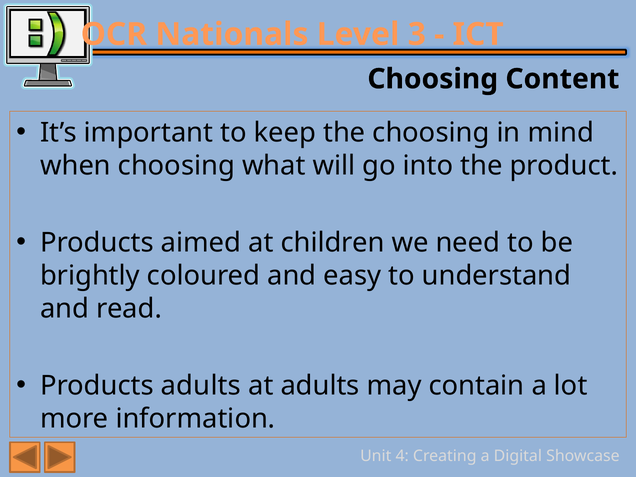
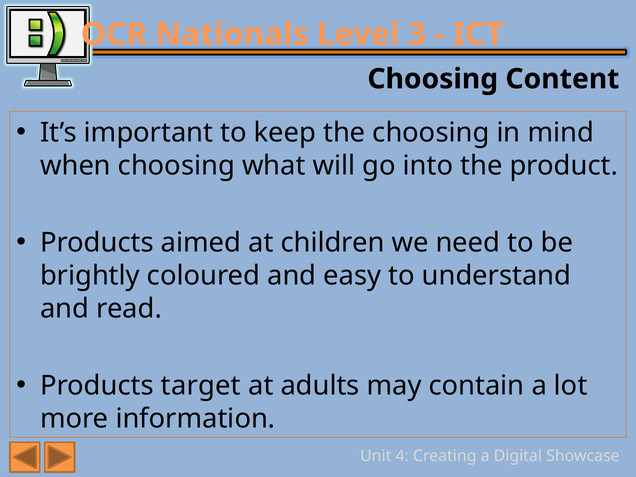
Products adults: adults -> target (201, 386)
